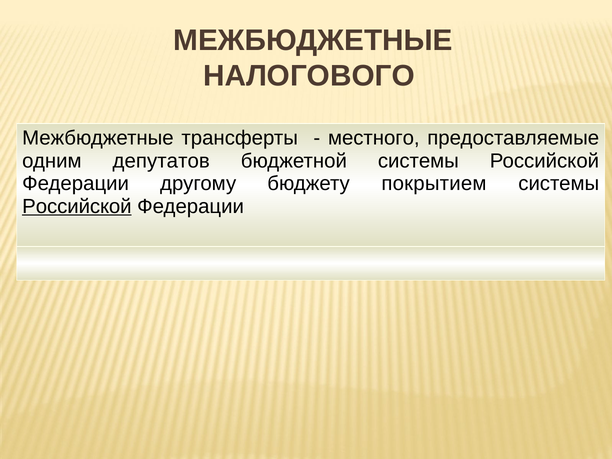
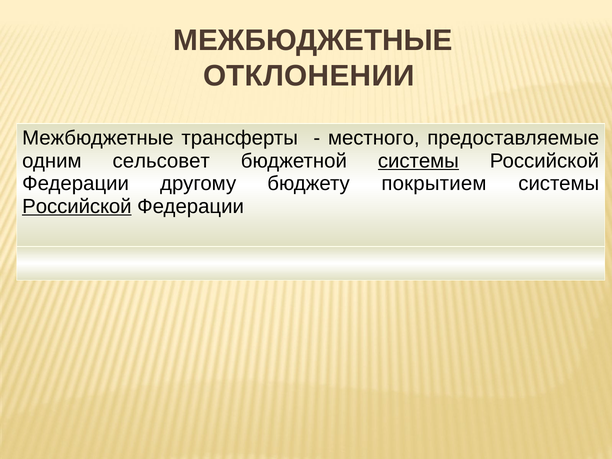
НАЛОГОВОГО: НАЛОГОВОГО -> ОТКЛОНЕНИИ (309, 76)
депутатов: депутатов -> сельсовет (161, 161)
системы underline: none -> present (418, 161)
